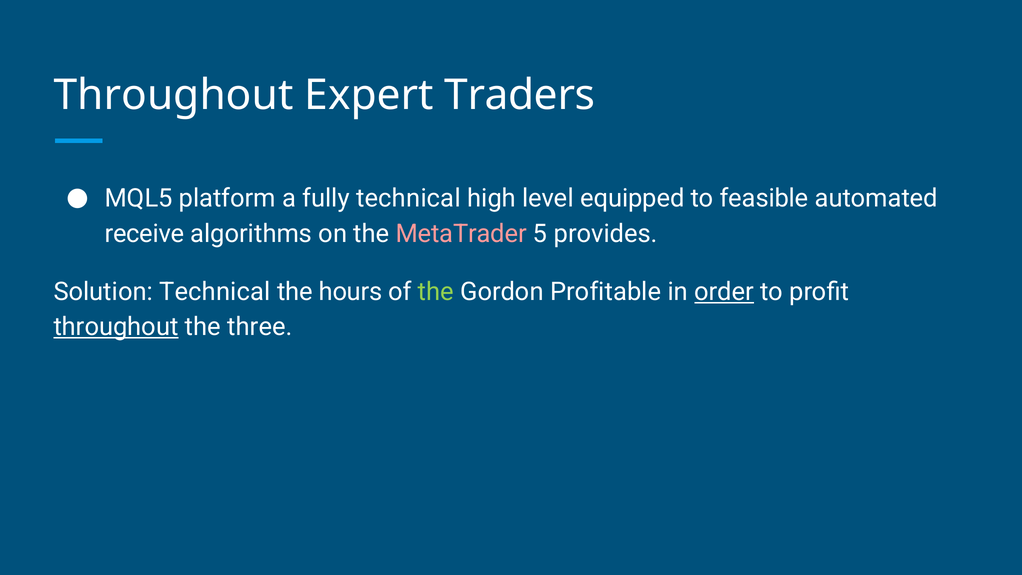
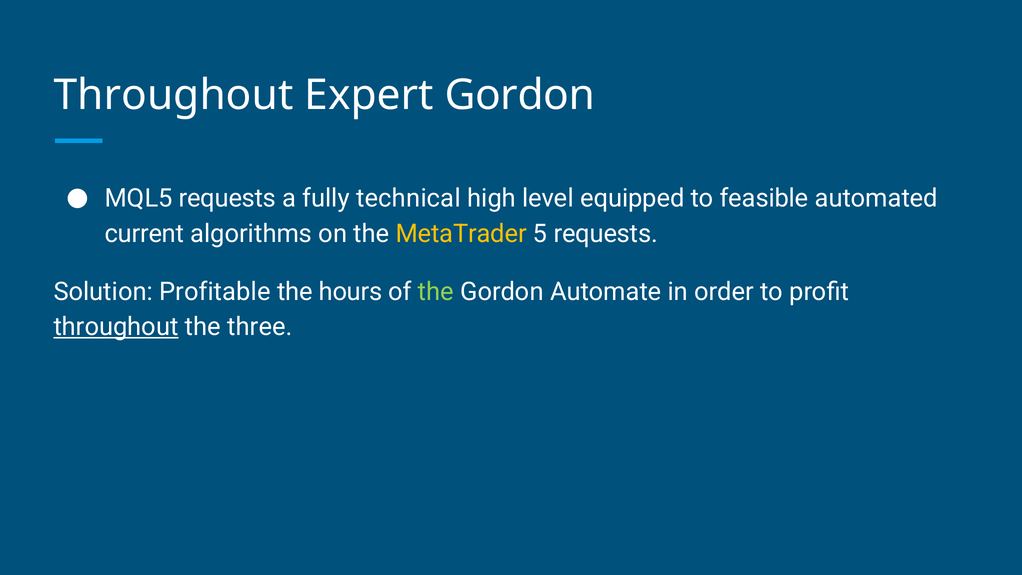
Expert Traders: Traders -> Gordon (520, 95)
MQL5 platform: platform -> requests (227, 198)
receive: receive -> current (144, 234)
MetaTrader colour: pink -> yellow (461, 234)
5 provides: provides -> requests (606, 234)
Solution Technical: Technical -> Profitable (215, 292)
Profitable: Profitable -> Automate (606, 292)
order underline: present -> none (724, 292)
